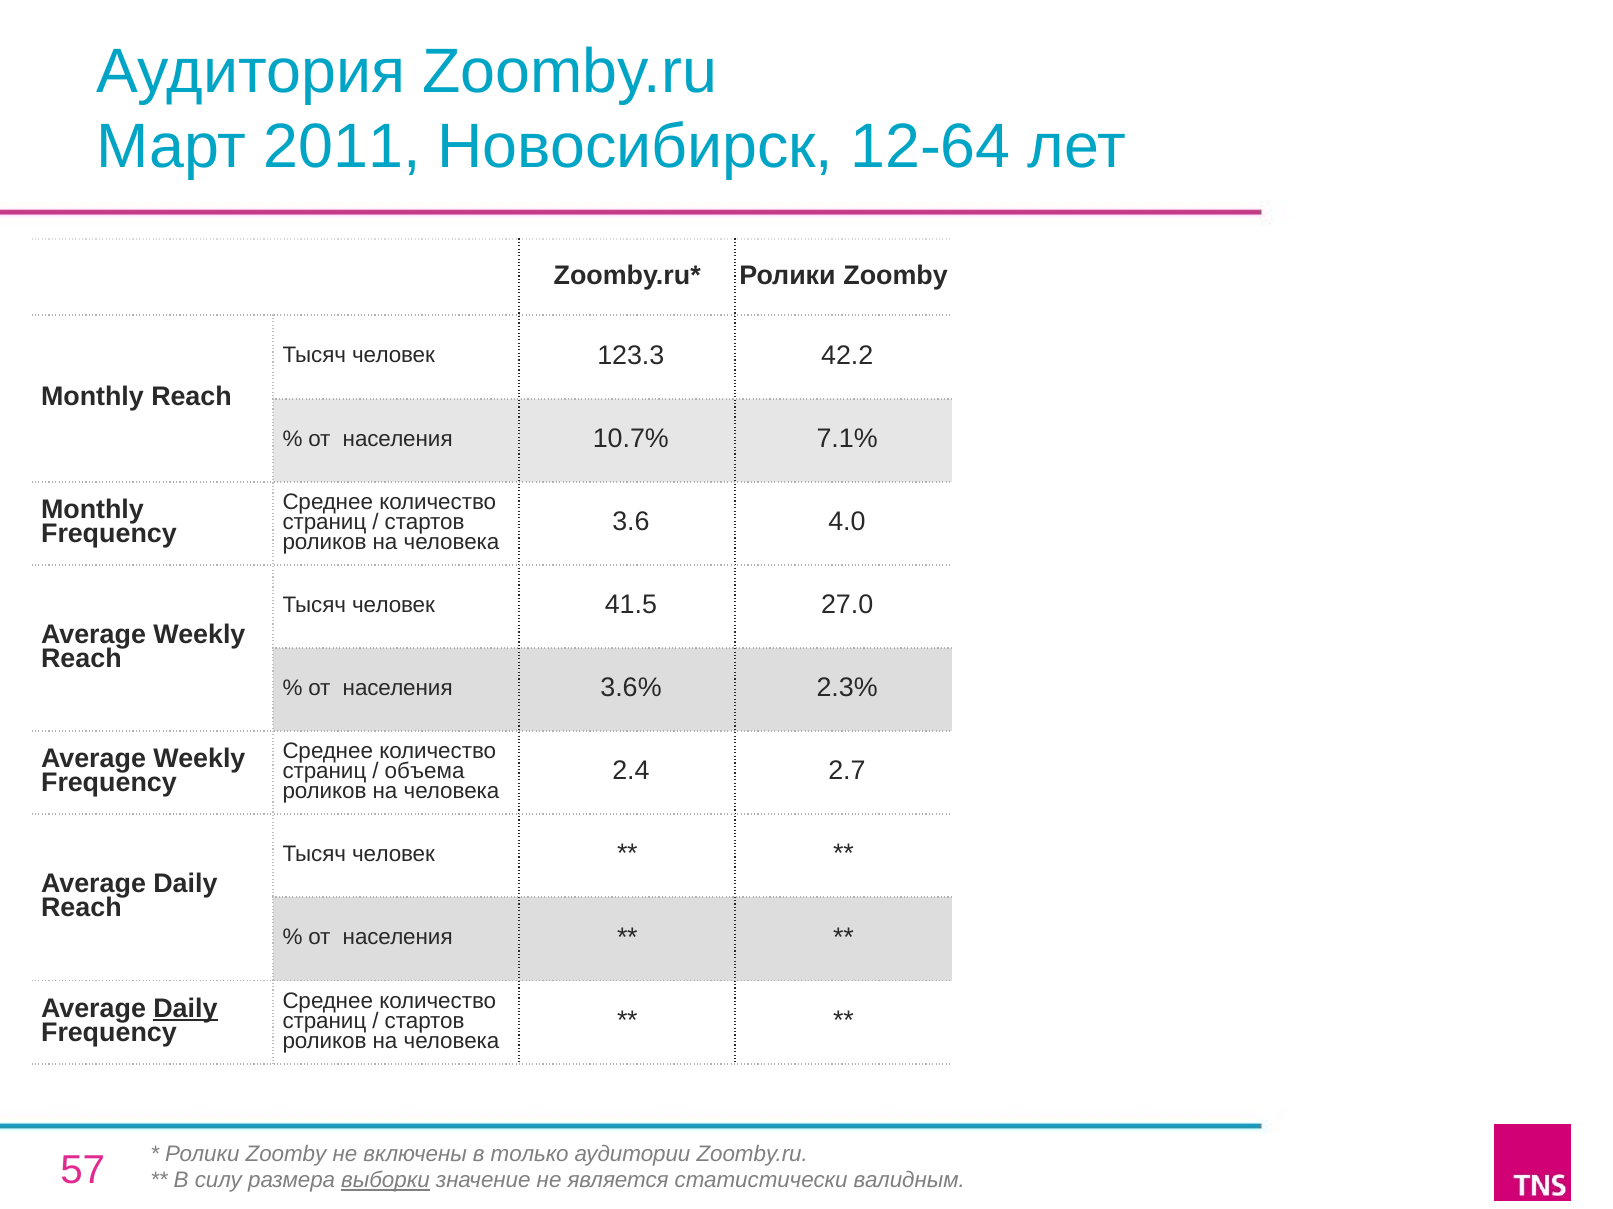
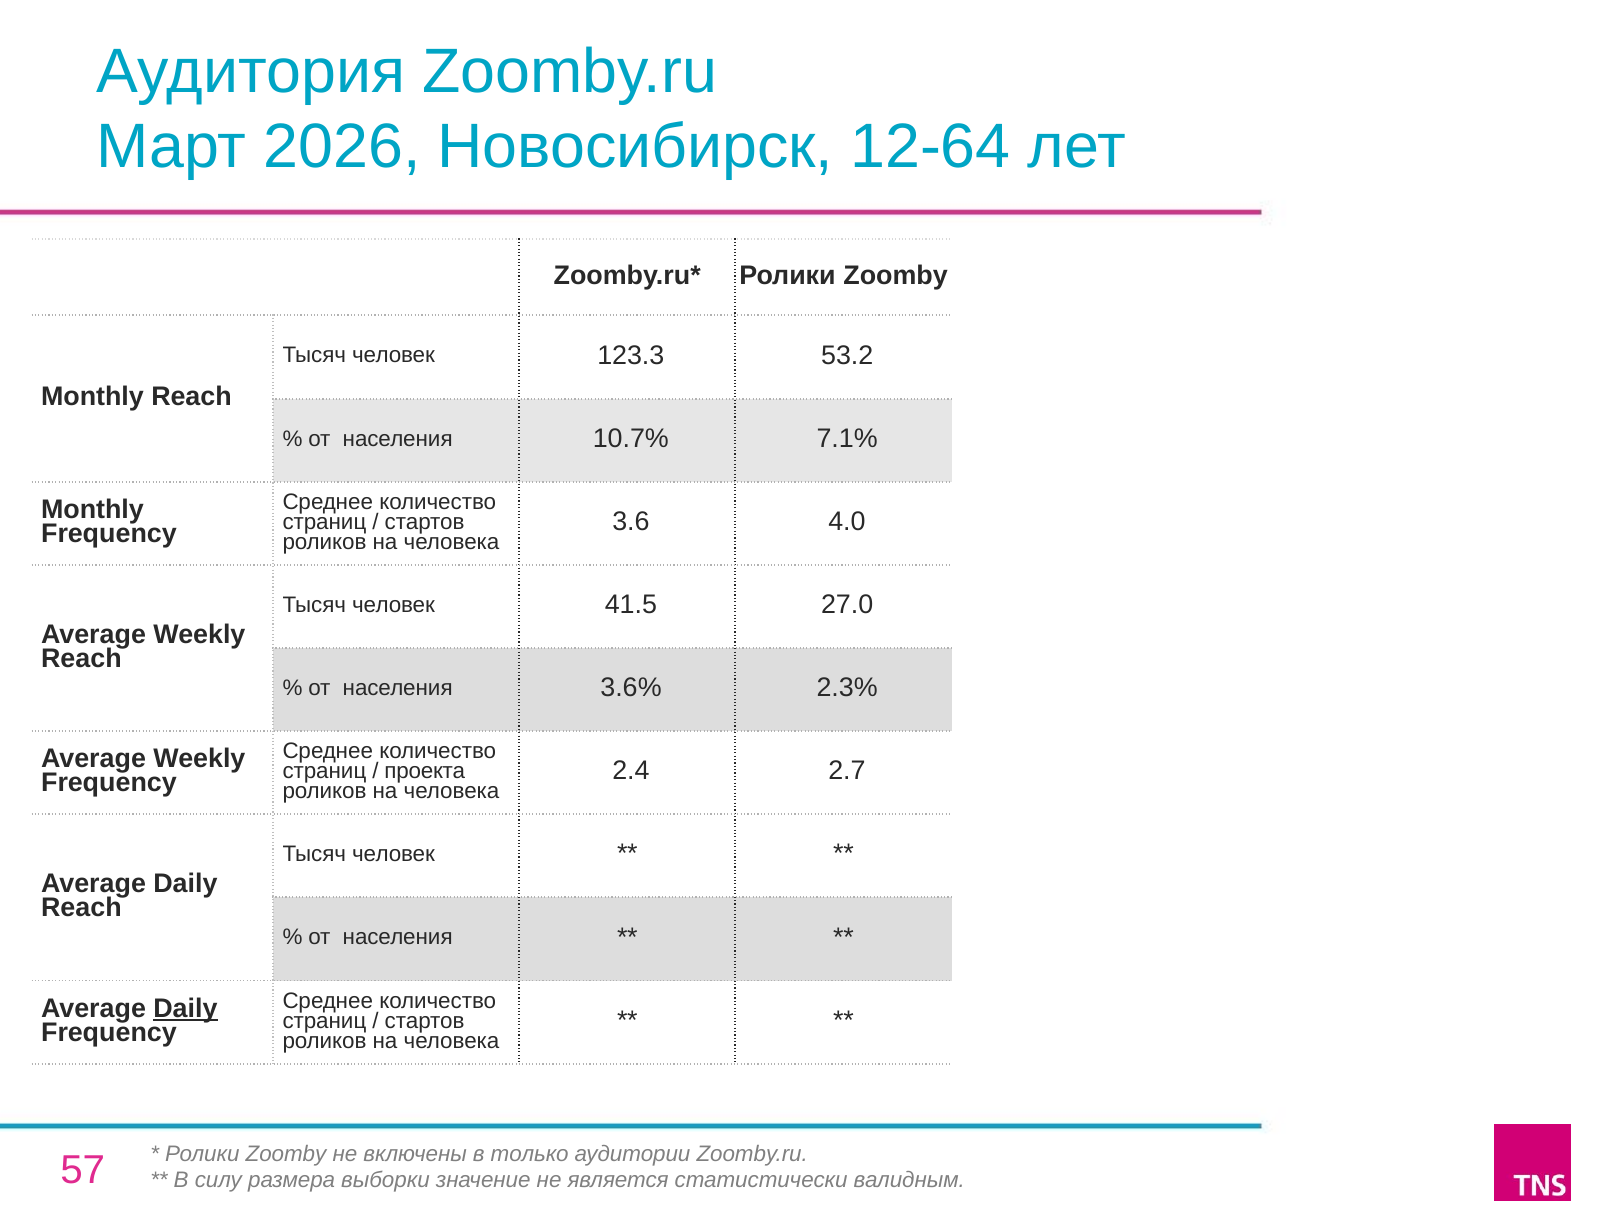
2011: 2011 -> 2026 (342, 147)
42.2: 42.2 -> 53.2 (847, 356)
объема: объема -> проекта (425, 772)
выборки underline: present -> none (385, 1181)
